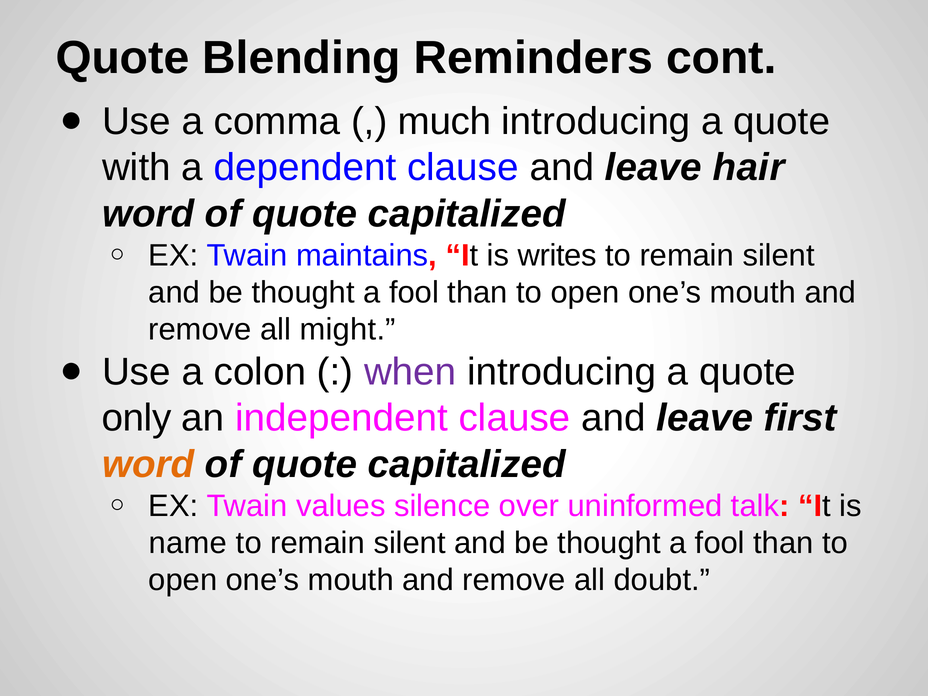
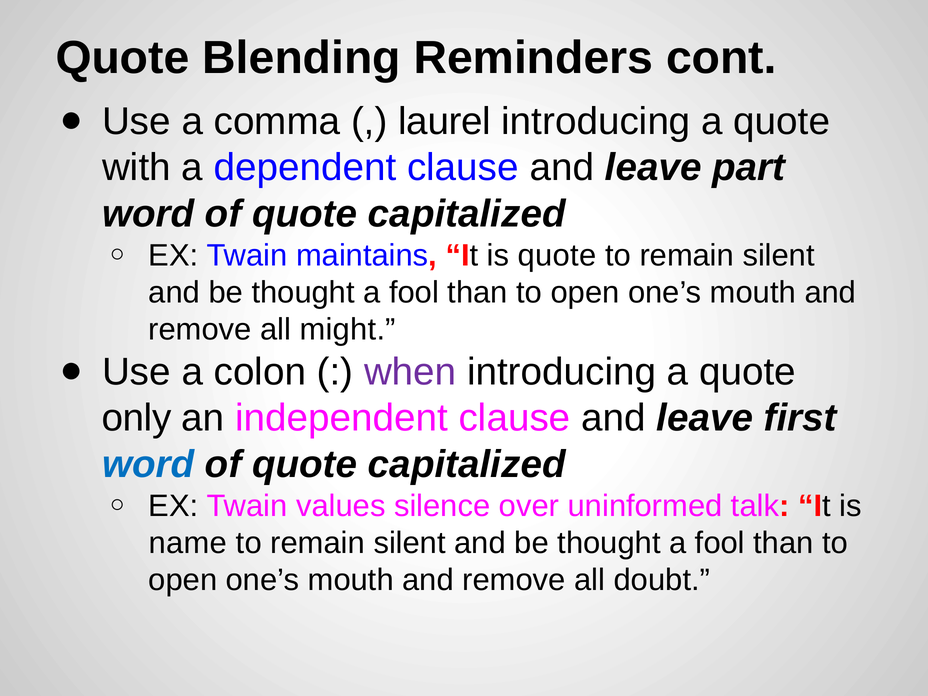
much: much -> laurel (445, 121)
hair: hair -> part (749, 168)
is writes: writes -> quote (557, 255)
word colour: orange -> blue (148, 465)
